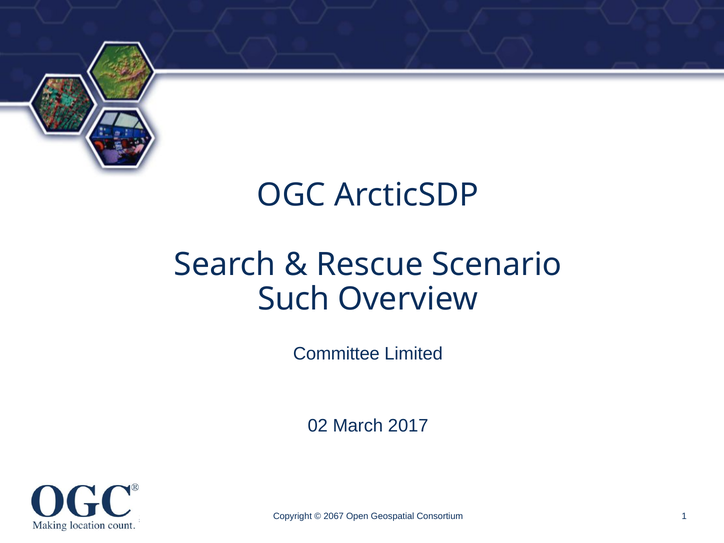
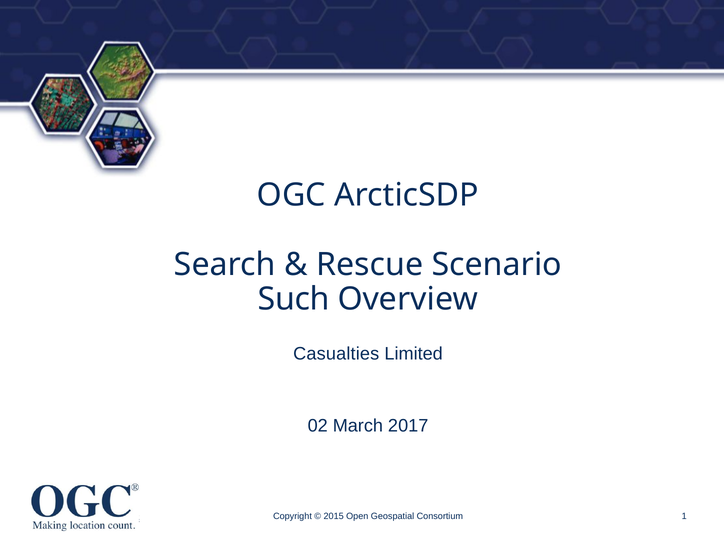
Committee: Committee -> Casualties (336, 354)
2067: 2067 -> 2015 (334, 516)
